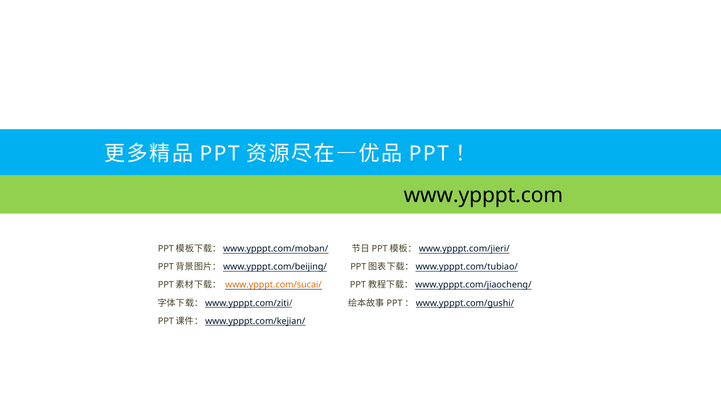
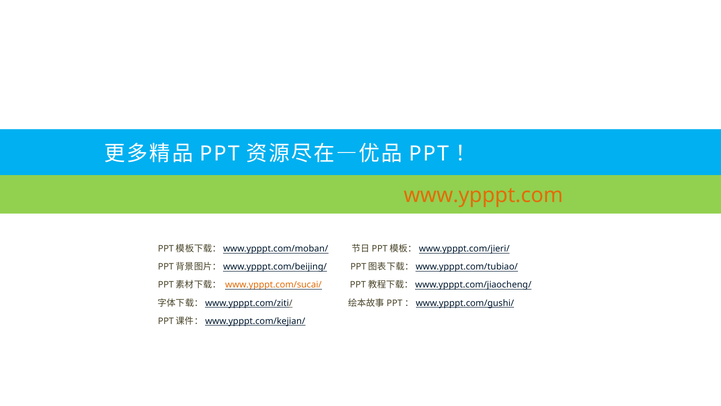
www.ypppt.com colour: black -> orange (483, 195)
